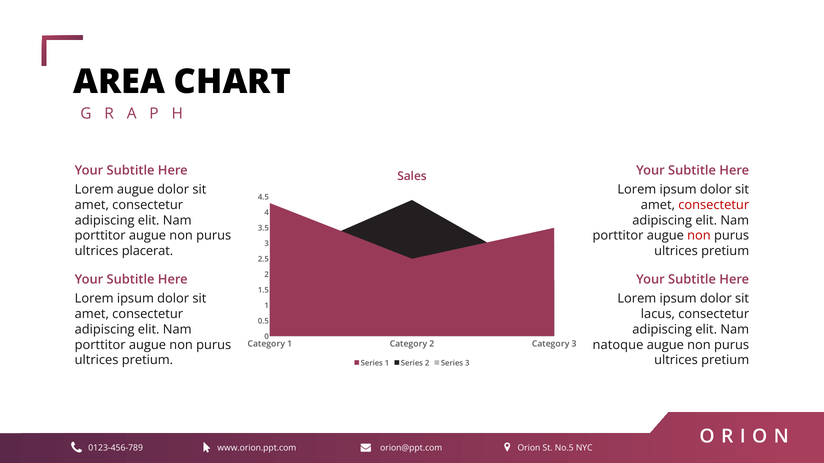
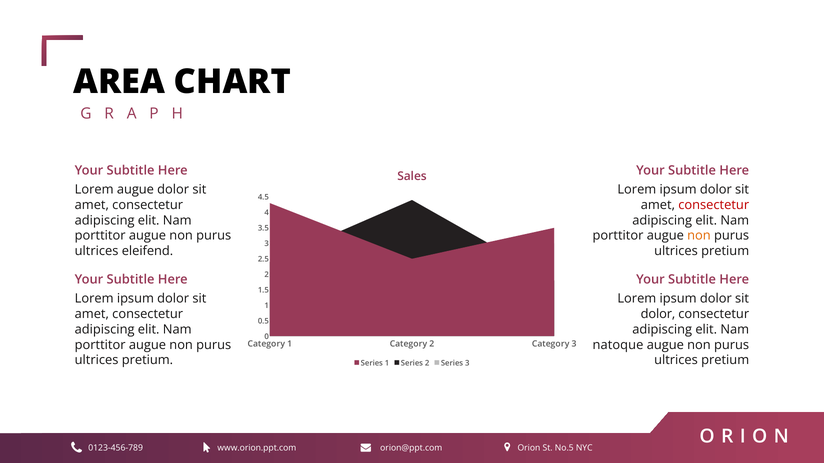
non colour: red -> orange (699, 236)
placerat: placerat -> eleifend (147, 251)
lacus: lacus -> dolor (658, 314)
